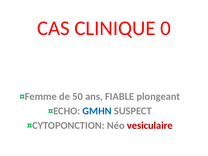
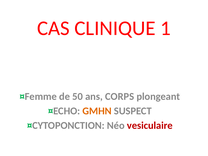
0: 0 -> 1 (166, 28)
FIABLE: FIABLE -> CORPS (120, 96)
GMHN colour: blue -> orange (97, 111)
